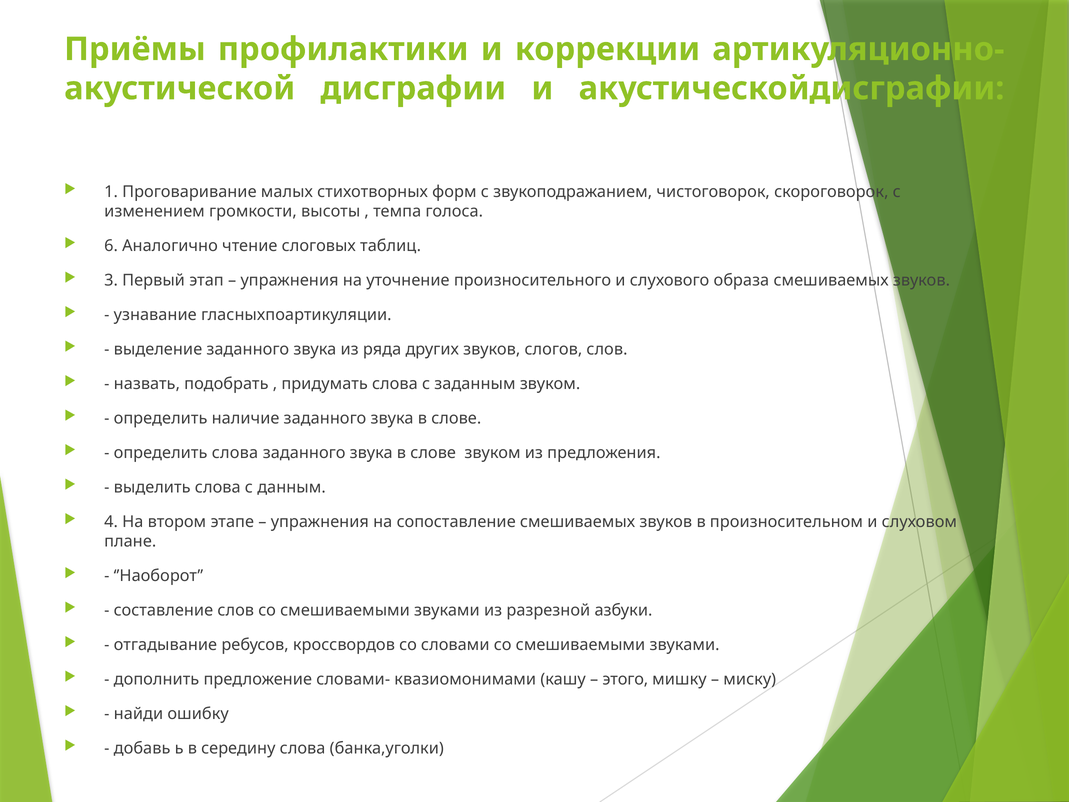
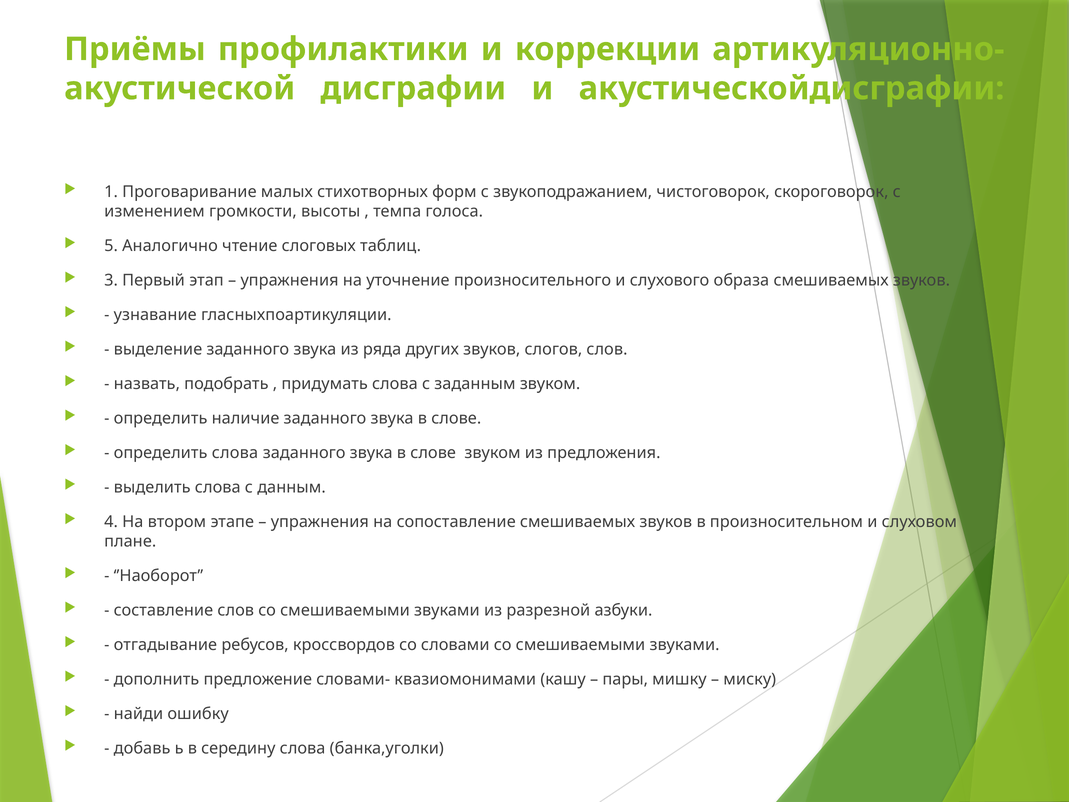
6: 6 -> 5 (111, 246)
этого: этого -> пары (625, 679)
